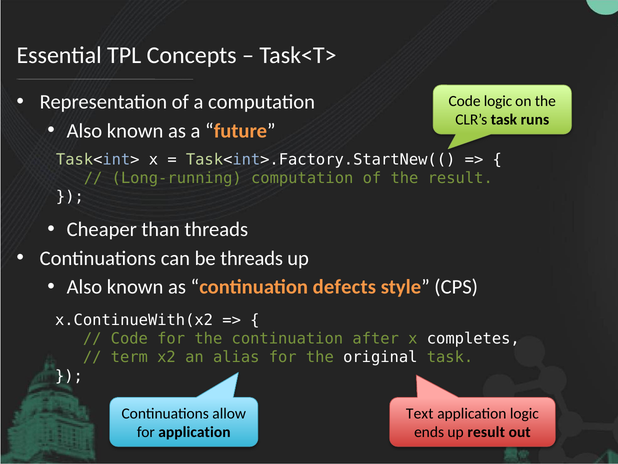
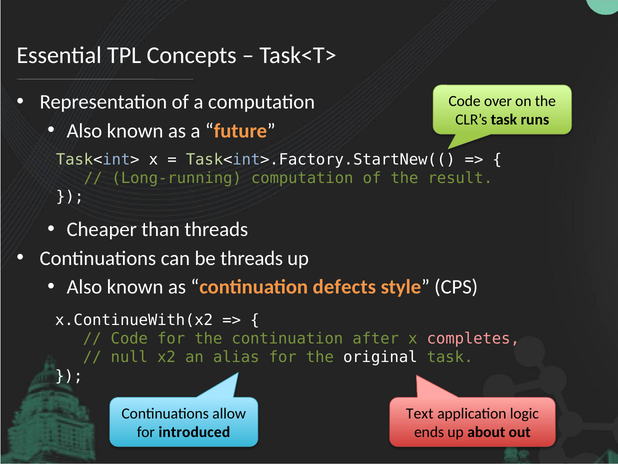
Code logic: logic -> over (498, 101)
completes colour: white -> pink (473, 338)
term: term -> null (129, 357)
for application: application -> introduced (194, 432)
up result: result -> about (486, 432)
